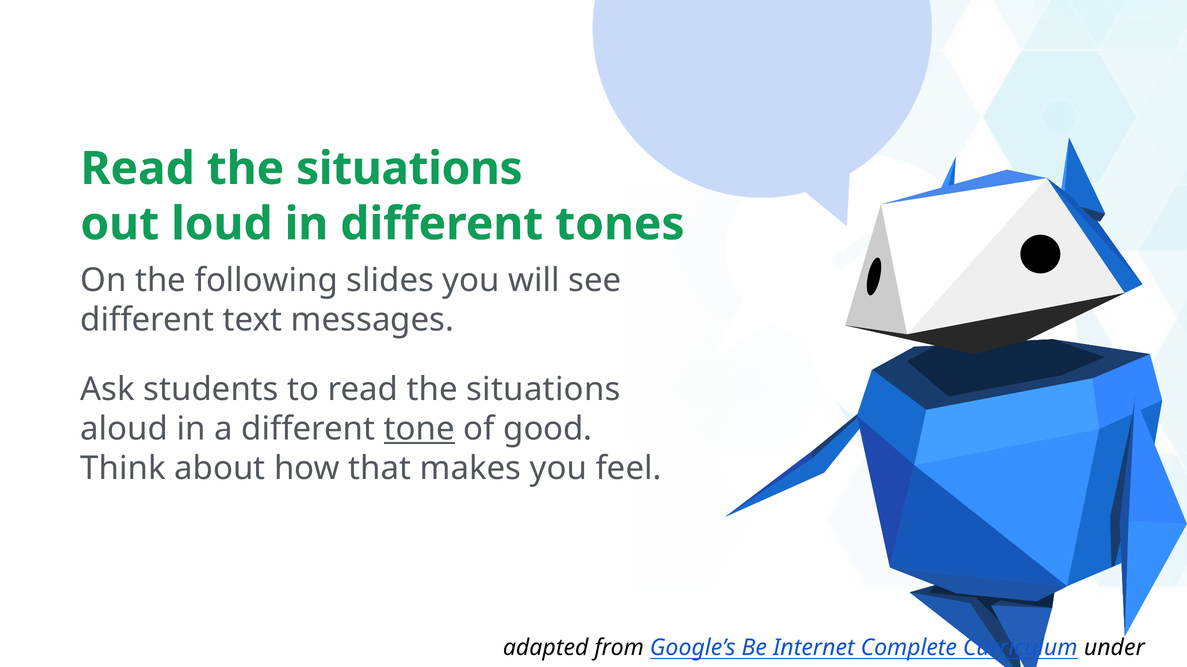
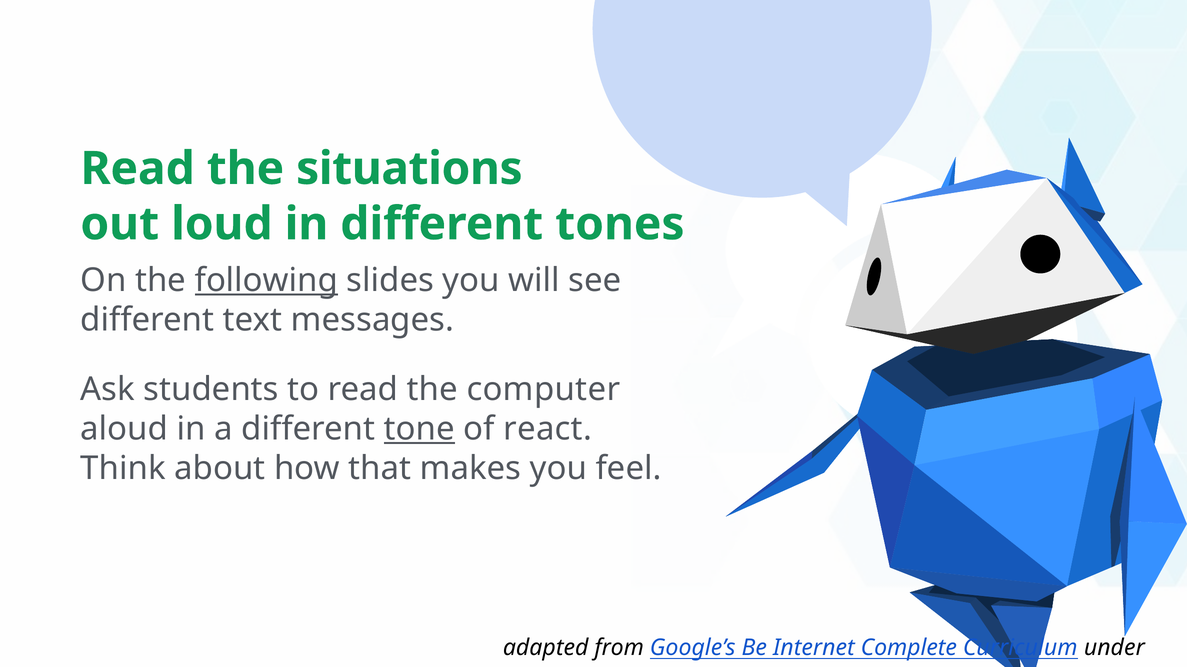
following underline: none -> present (266, 281)
to read the situations: situations -> computer (543, 390)
good: good -> react (548, 429)
